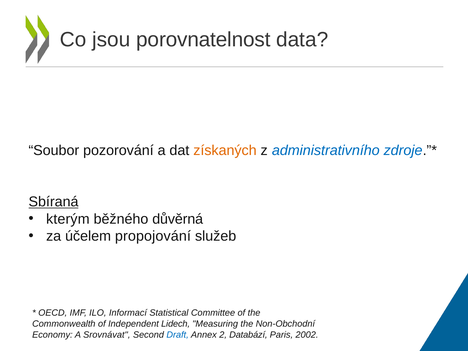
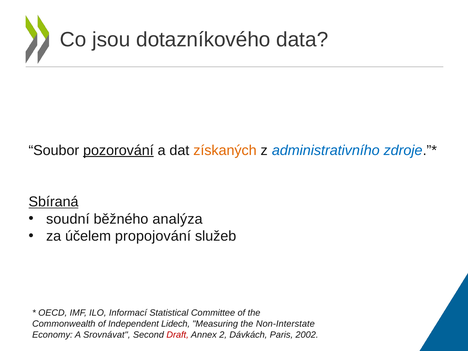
porovnatelnost: porovnatelnost -> dotazníkového (203, 40)
pozorování underline: none -> present (118, 150)
kterým: kterým -> soudní (68, 219)
důvěrná: důvěrná -> analýza (178, 219)
Non-Obchodní: Non-Obchodní -> Non-Interstate (285, 324)
Draft colour: blue -> red (178, 335)
Databází: Databází -> Dávkách (248, 335)
